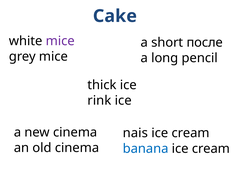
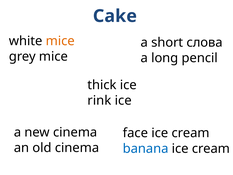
mice colour: purple -> orange (60, 41)
после: после -> слова (205, 42)
nais: nais -> face (135, 133)
